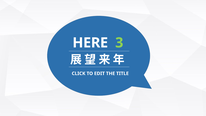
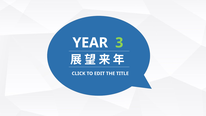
HERE: HERE -> YEAR (90, 43)
